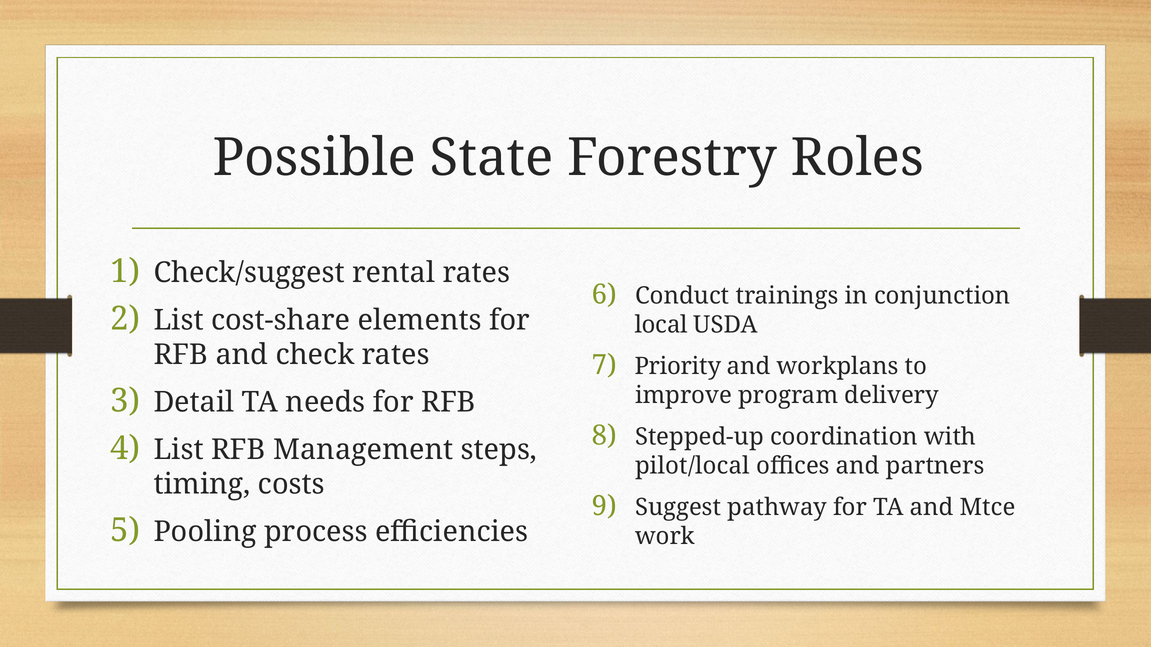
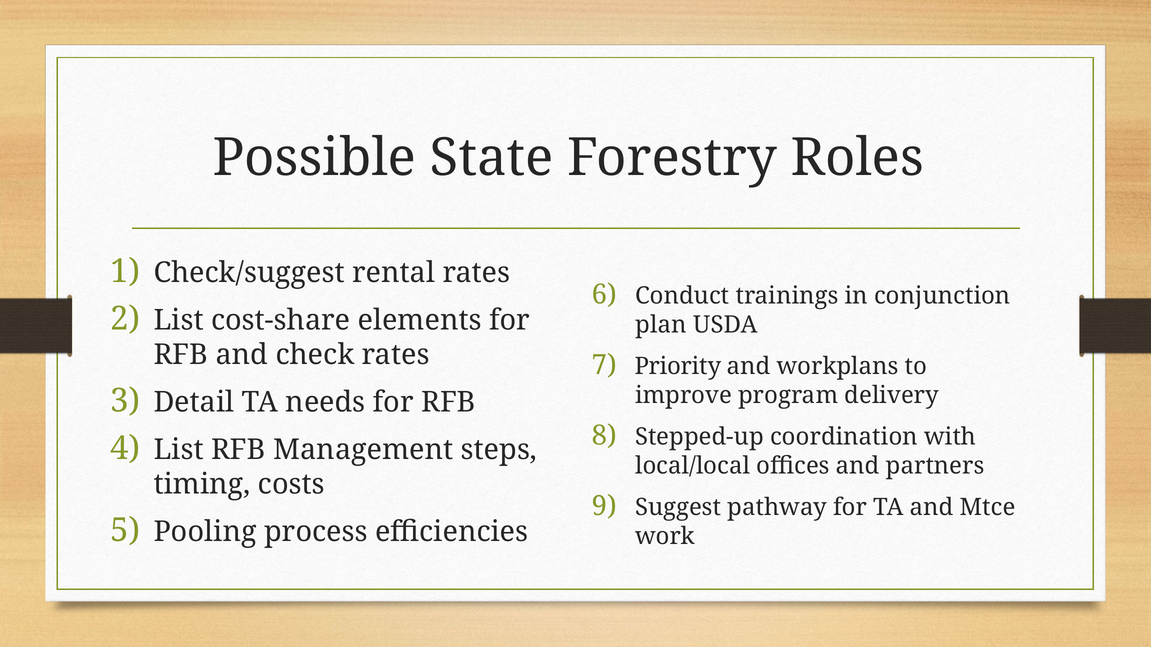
local: local -> plan (661, 325)
pilot/local: pilot/local -> local/local (693, 466)
